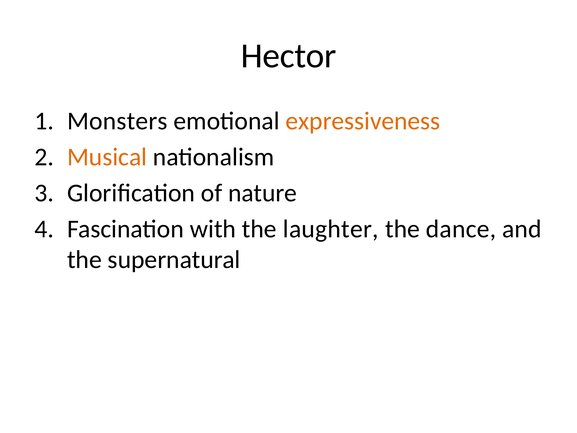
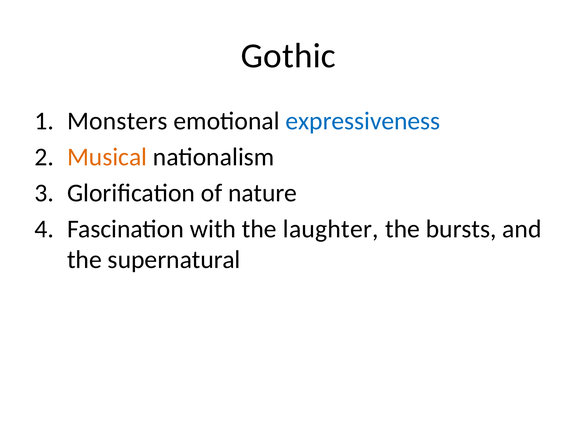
Hector: Hector -> Gothic (288, 56)
expressiveness colour: orange -> blue (363, 121)
dance: dance -> bursts (461, 229)
